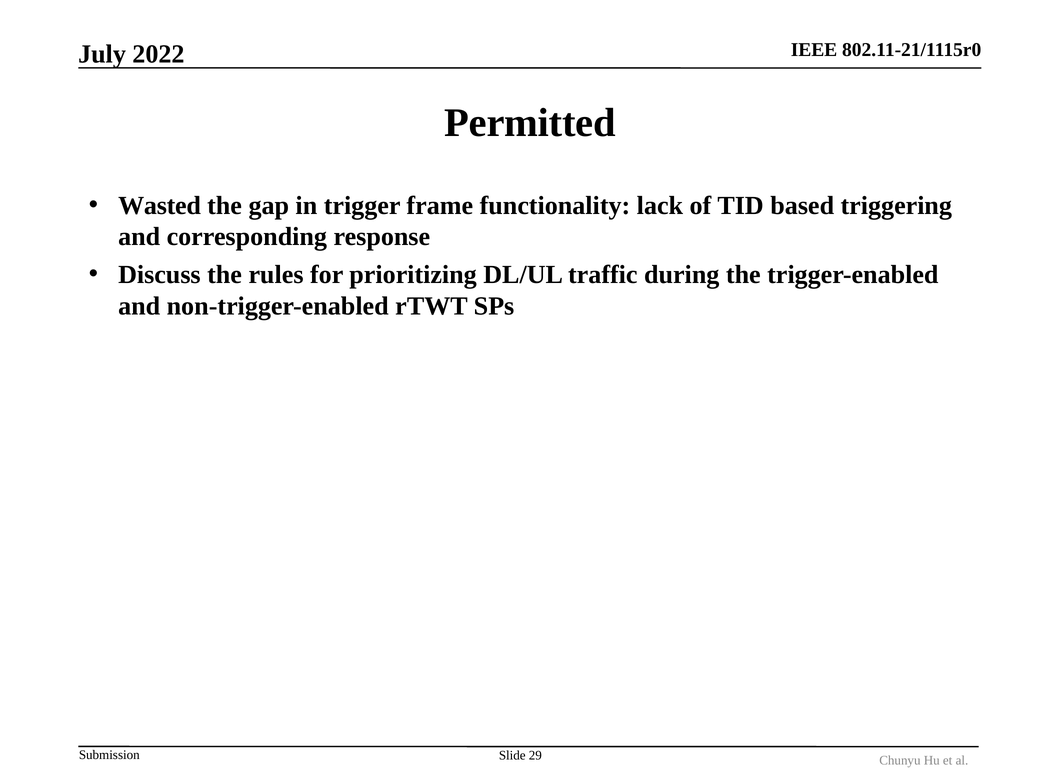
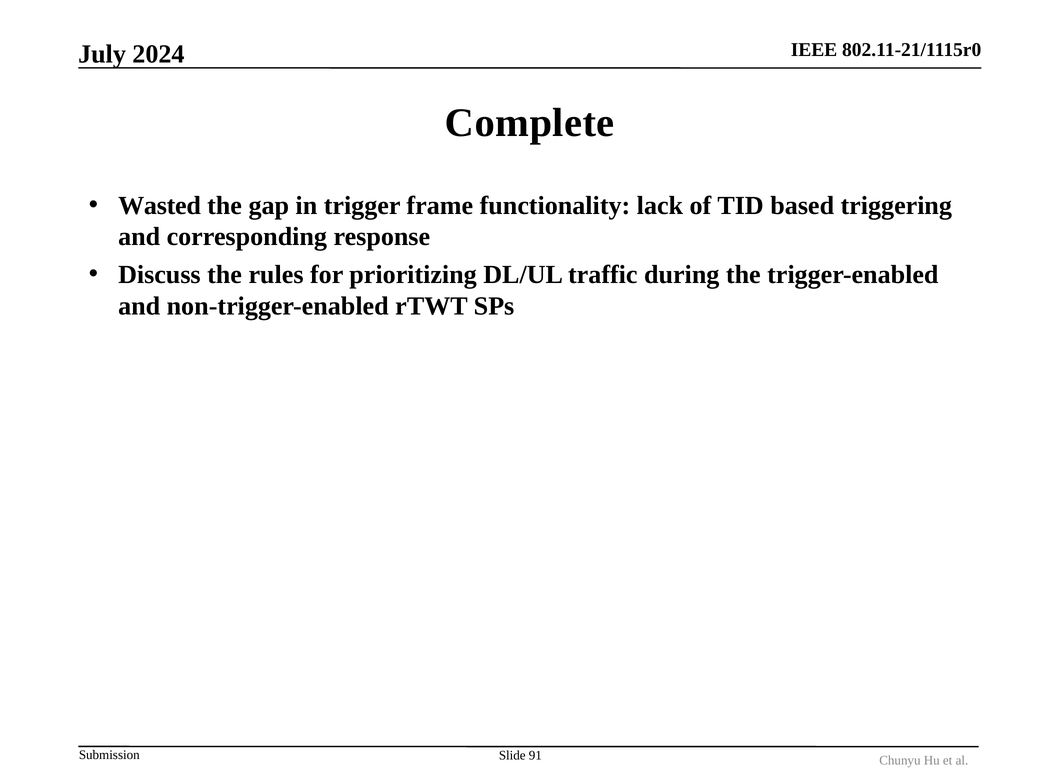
2022: 2022 -> 2024 (158, 54)
Permitted: Permitted -> Complete (530, 123)
29: 29 -> 91 (535, 755)
